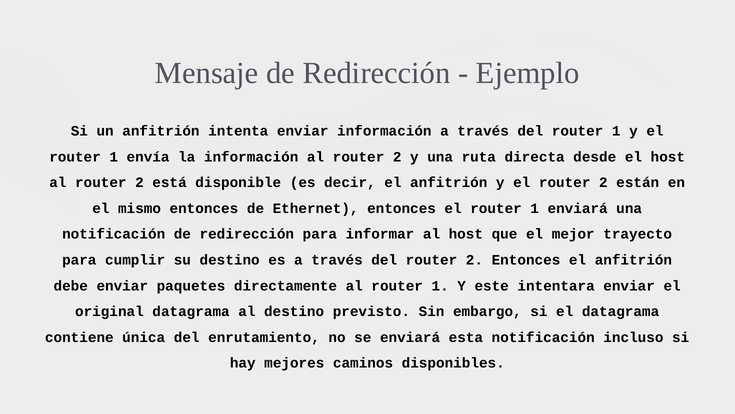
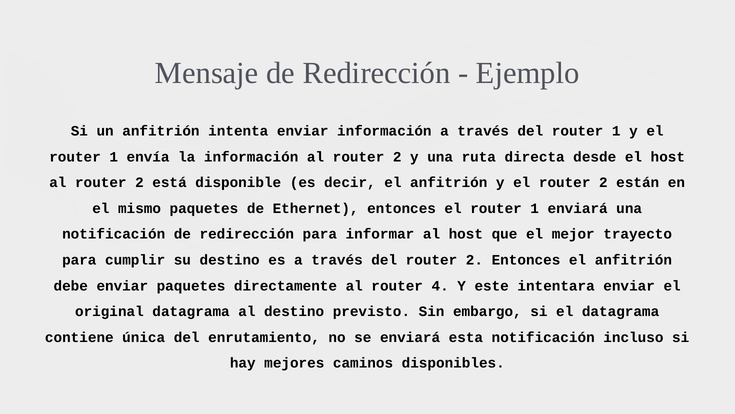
mismo entonces: entonces -> paquetes (204, 208)
al router 1: 1 -> 4 (440, 285)
